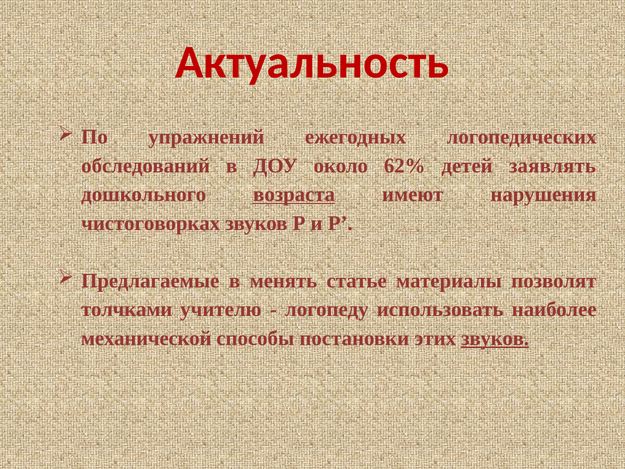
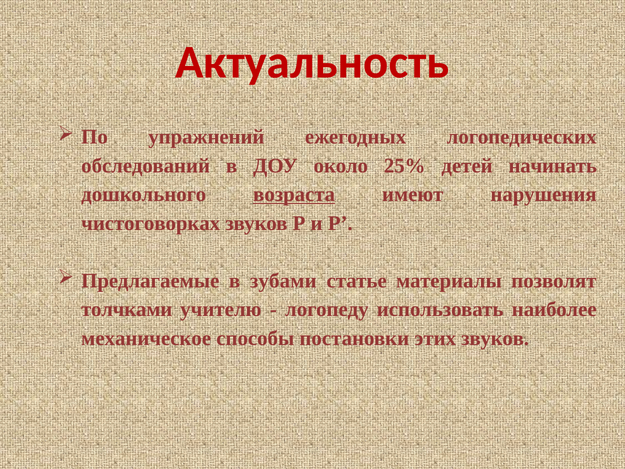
62%: 62% -> 25% (405, 166)
заявлять: заявлять -> начинать (553, 166)
менять: менять -> зубами (283, 281)
механической: механической -> механическое (146, 338)
звуков underline: present -> none (495, 338)
